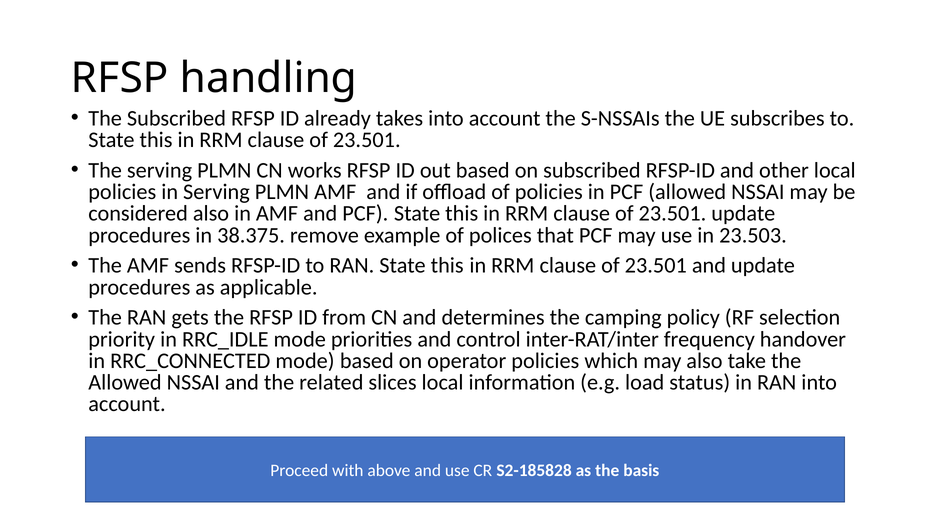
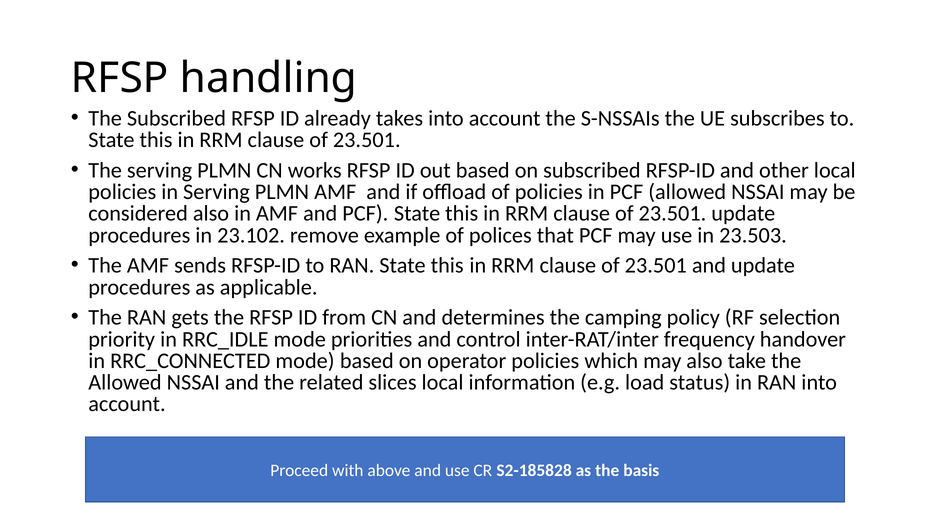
38.375: 38.375 -> 23.102 (251, 235)
